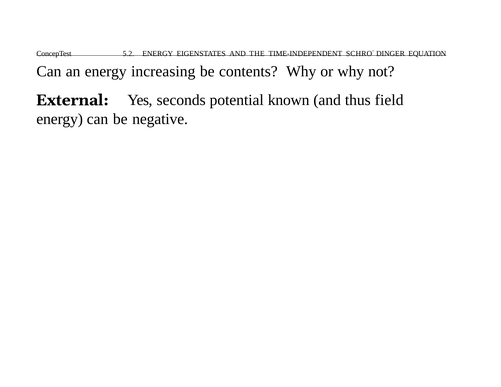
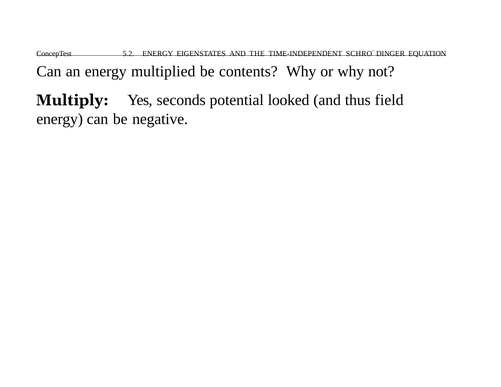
increasing: increasing -> multiplied (163, 71)
External: External -> Multiply (72, 100)
known: known -> looked (289, 100)
